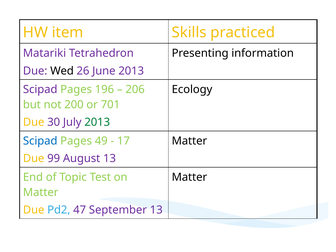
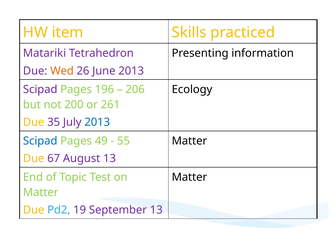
Wed colour: black -> orange (62, 71)
701: 701 -> 261 (110, 105)
30: 30 -> 35 (54, 122)
2013 colour: green -> blue (97, 122)
17: 17 -> 55 (123, 141)
99: 99 -> 67 (54, 158)
47: 47 -> 19 (80, 210)
